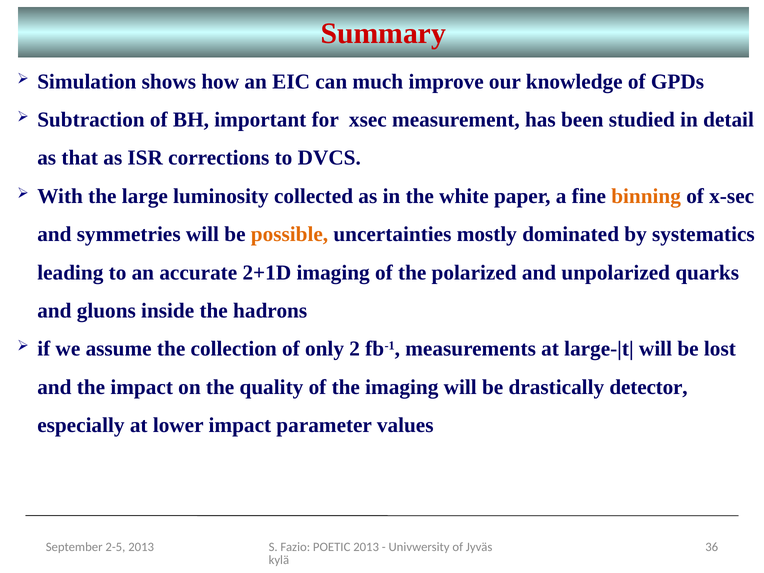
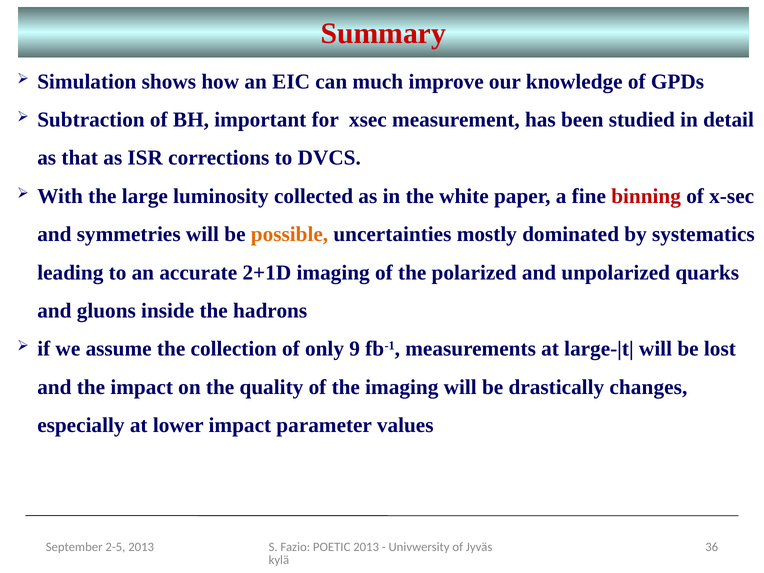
binning colour: orange -> red (646, 196)
2: 2 -> 9 (355, 349)
detector: detector -> changes (648, 387)
